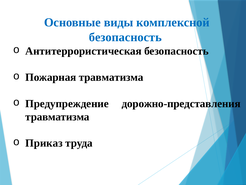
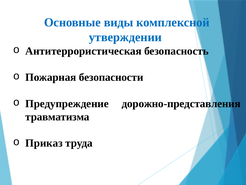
безопасность: безопасность -> утверждении (125, 37)
Пожарная травматизма: травматизма -> безопасности (111, 77)
